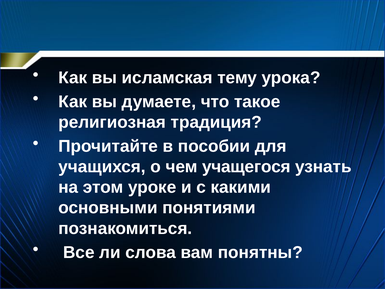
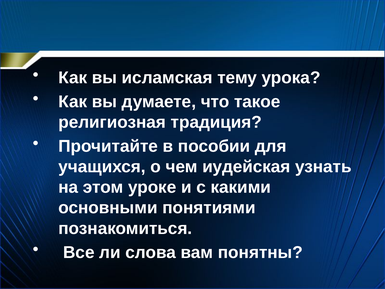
учащегося: учащегося -> иудейская (246, 167)
